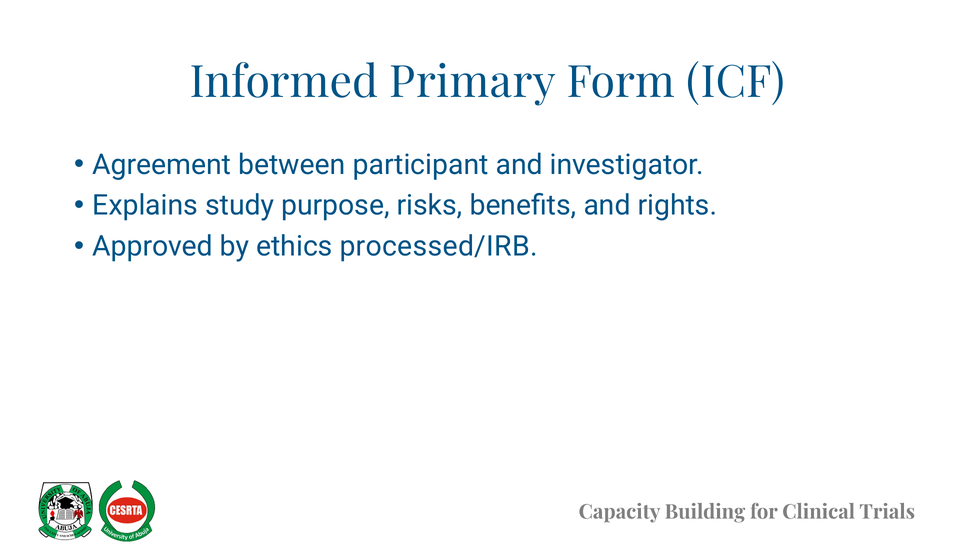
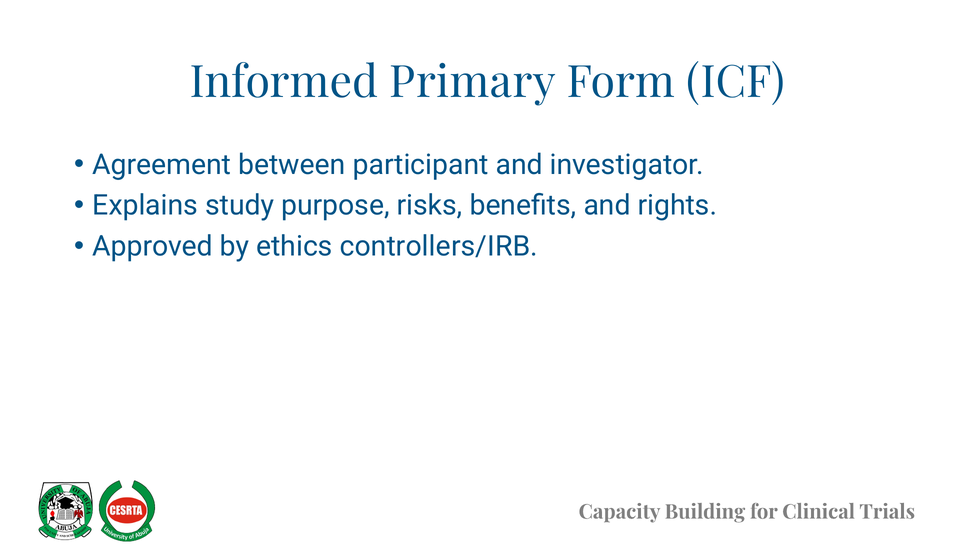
processed/IRB: processed/IRB -> controllers/IRB (439, 247)
